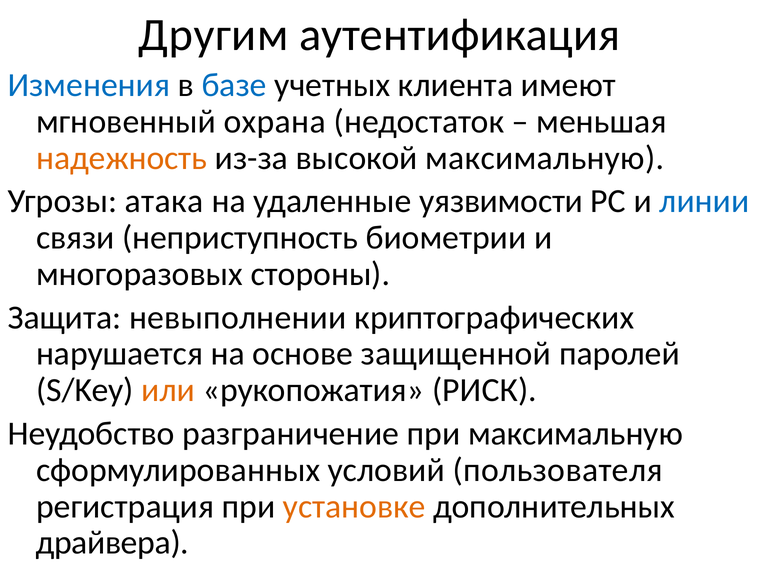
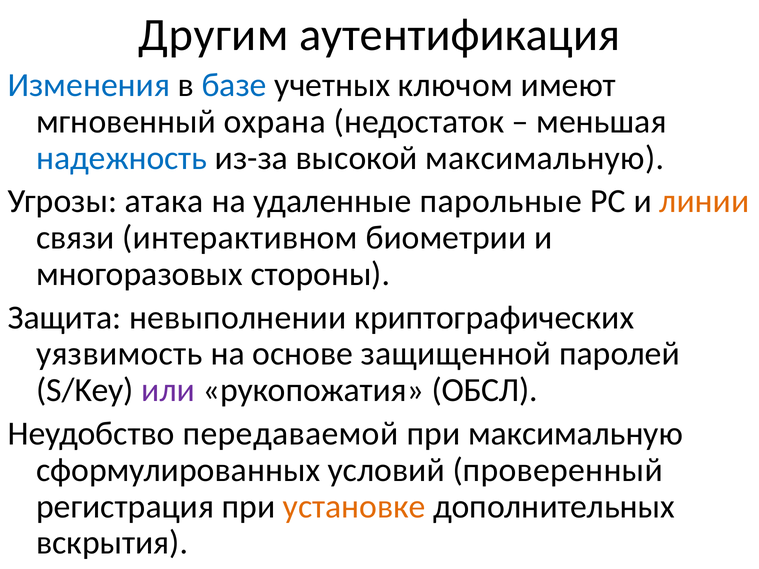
клиента: клиента -> ключом (455, 85)
надежность colour: orange -> blue (122, 158)
уязвимости: уязвимости -> парольные (501, 201)
линии colour: blue -> orange (704, 201)
неприступность: неприступность -> интерактивном (240, 238)
нарушается: нарушается -> уязвимость (119, 354)
или colour: orange -> purple (168, 390)
РИСК: РИСК -> ОБСЛ (485, 390)
разграничение: разграничение -> передаваемой (291, 434)
пользователя: пользователя -> проверенный (558, 470)
драйвера: драйвера -> вскрытия (112, 543)
